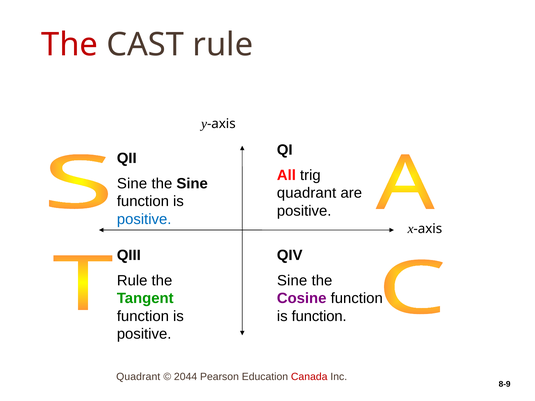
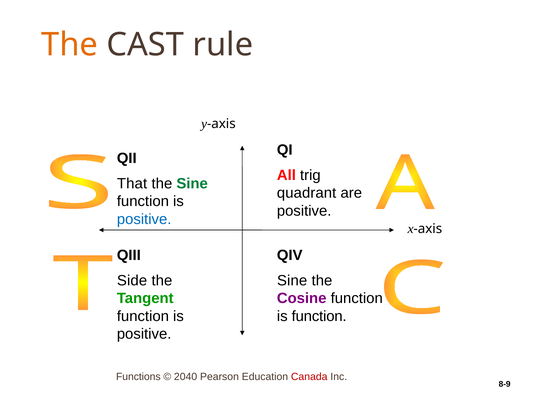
The colour: red -> orange (70, 45)
Sine: Sine -> That (132, 184)
Sine colour: black -> green (192, 184)
Rule: Rule -> Side (132, 281)
Quadrant: Quadrant -> Functions (138, 377)
2044: 2044 -> 2040 (186, 377)
